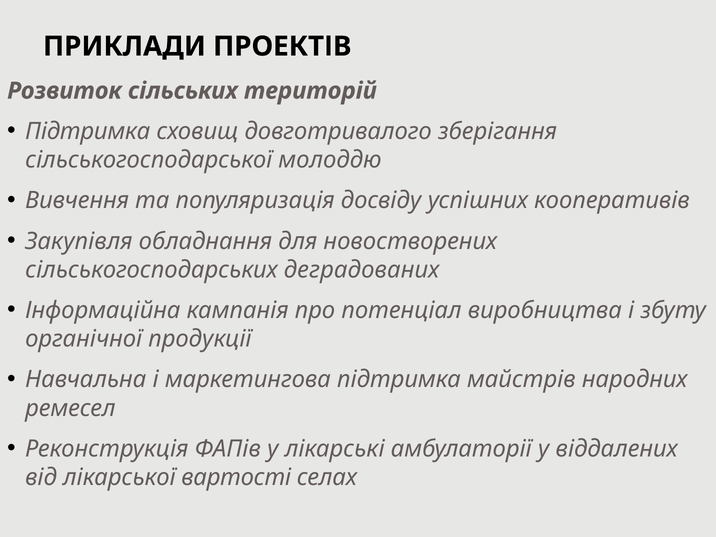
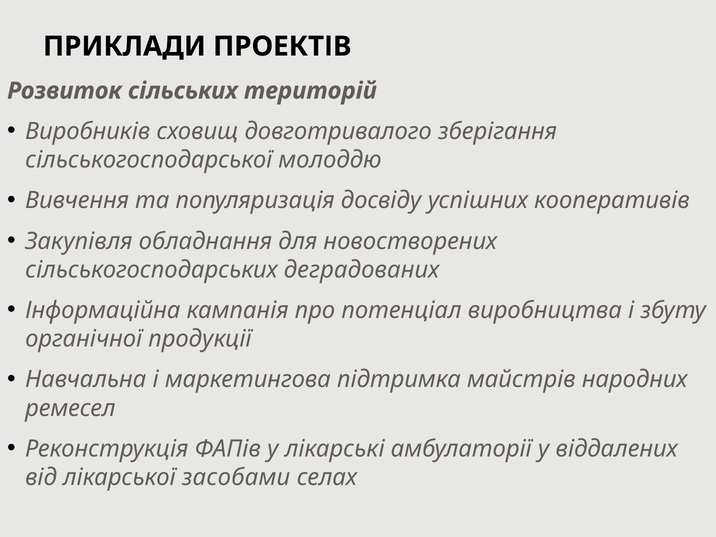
Підтримка: Підтримка -> Виробників (88, 131)
вартості: вартості -> засобами (236, 477)
